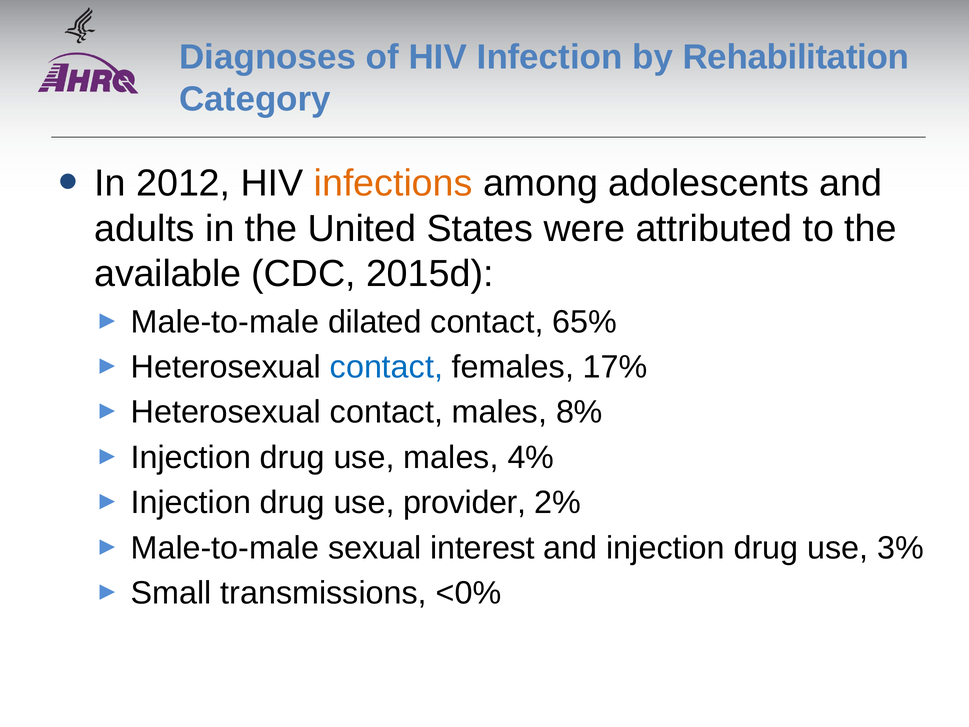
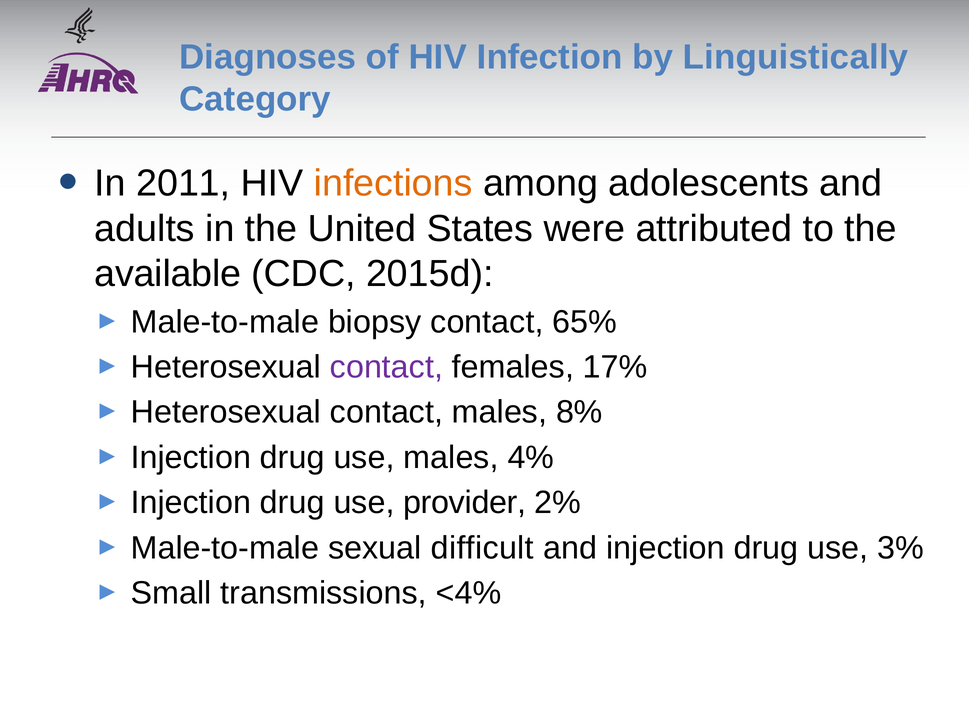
Rehabilitation: Rehabilitation -> Linguistically (796, 57)
2012: 2012 -> 2011 (183, 183)
dilated: dilated -> biopsy (375, 322)
contact colour: blue -> purple (386, 367)
interest: interest -> difficult (482, 548)
<0%: <0% -> <4% (469, 593)
